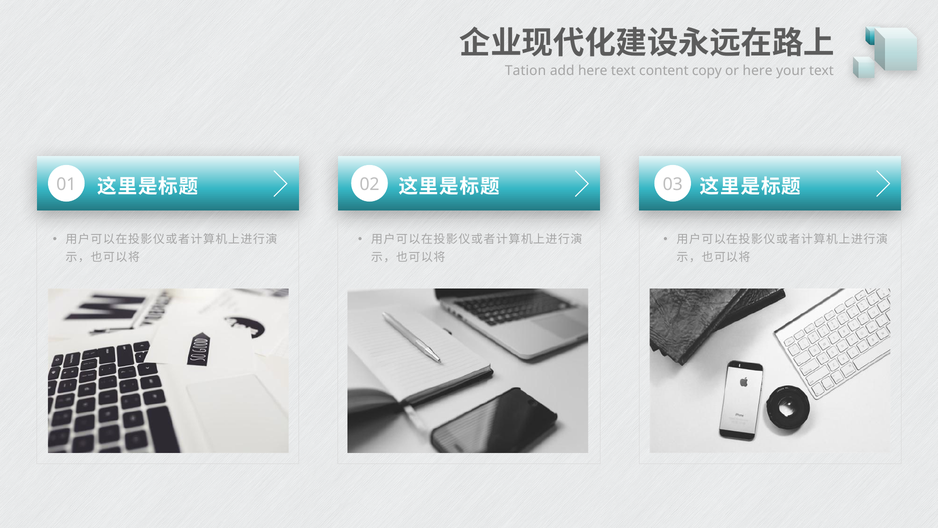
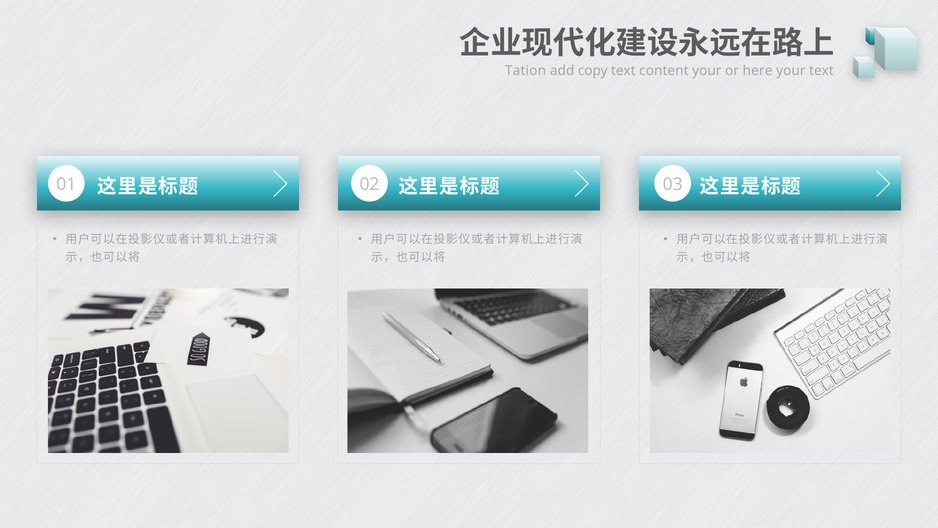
add here: here -> copy (593, 71)
content copy: copy -> your (707, 71)
